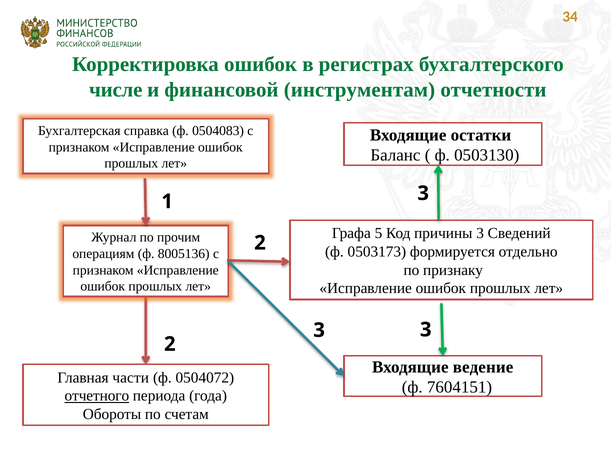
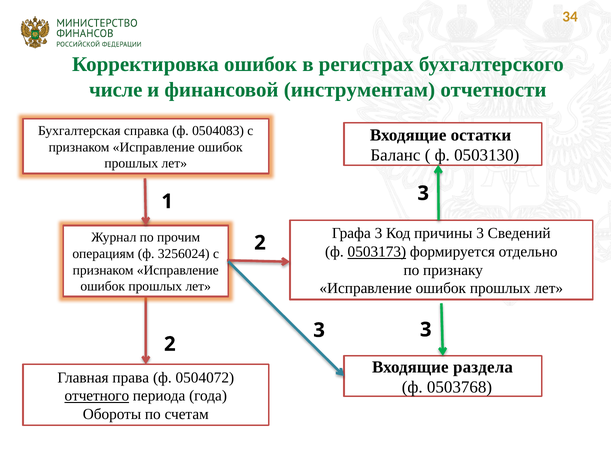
Графа 5: 5 -> 3 (378, 234)
0503173 underline: none -> present (377, 252)
8005136: 8005136 -> 3256024 (184, 254)
ведение: ведение -> раздела (483, 367)
части: части -> права (131, 378)
7604151: 7604151 -> 0503768 (460, 388)
